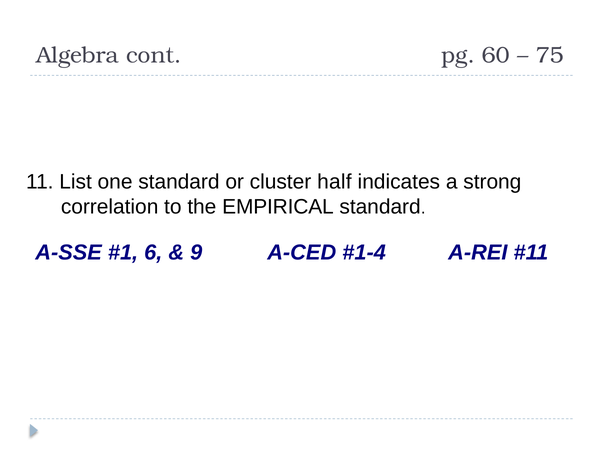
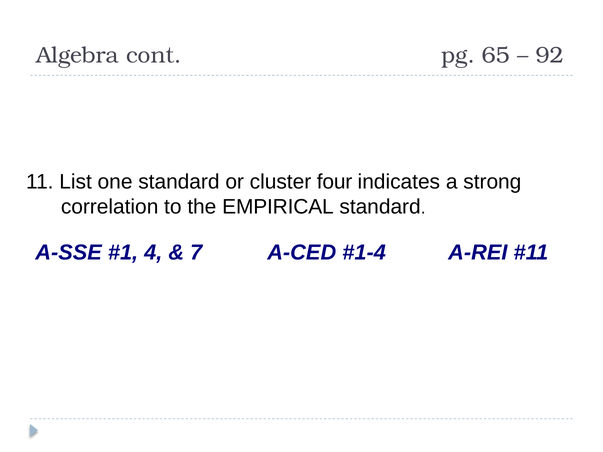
60: 60 -> 65 (496, 55)
75: 75 -> 92 (550, 55)
half: half -> four (335, 182)
6: 6 -> 4 (153, 253)
9: 9 -> 7 (196, 253)
